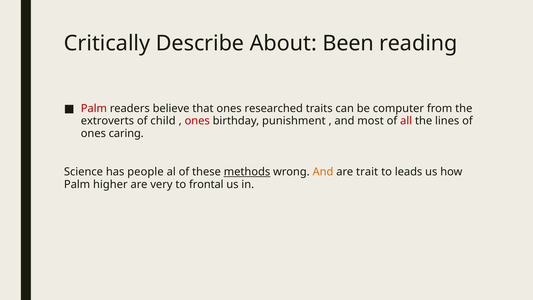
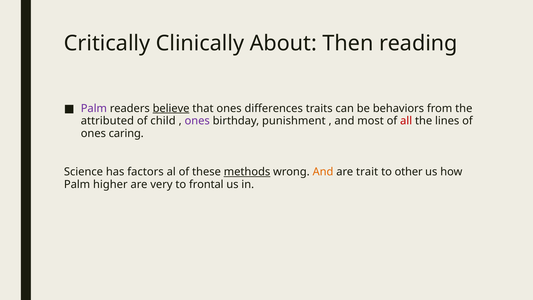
Describe: Describe -> Clinically (200, 43)
Been: Been -> Then (348, 43)
Palm colour: red -> purple (94, 108)
believe underline: none -> present (171, 108)
researched: researched -> differences (274, 108)
computer: computer -> behaviors (398, 108)
extroverts: extroverts -> attributed (107, 121)
ones colour: red -> purple (197, 121)
people: people -> factors (145, 172)
leads: leads -> other (409, 172)
